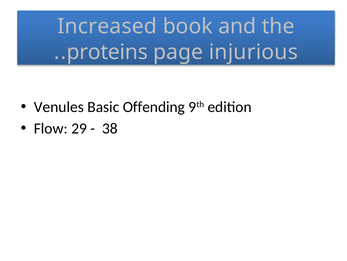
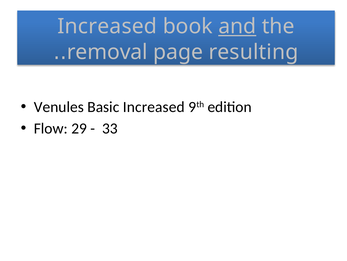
and underline: none -> present (237, 26)
proteins: proteins -> removal (107, 52)
injurious: injurious -> resulting (253, 52)
Basic Offending: Offending -> Increased (154, 107)
38: 38 -> 33 (110, 128)
